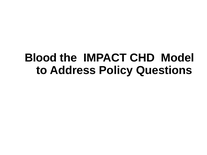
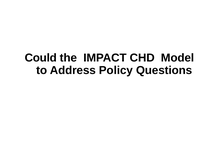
Blood: Blood -> Could (41, 58)
